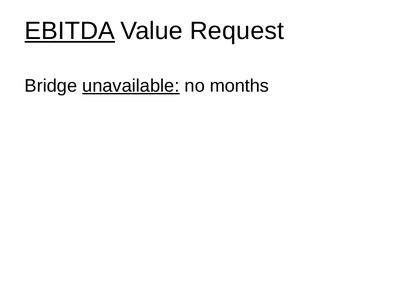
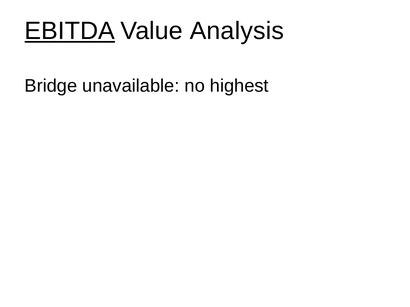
Request: Request -> Analysis (237, 31)
unavailable underline: present -> none (131, 86)
months: months -> highest (239, 86)
